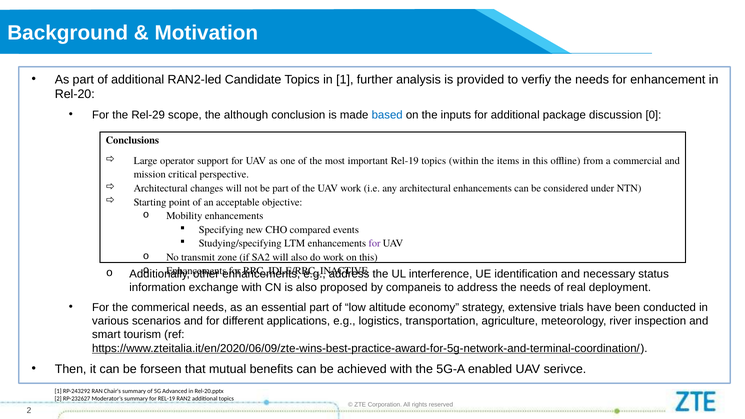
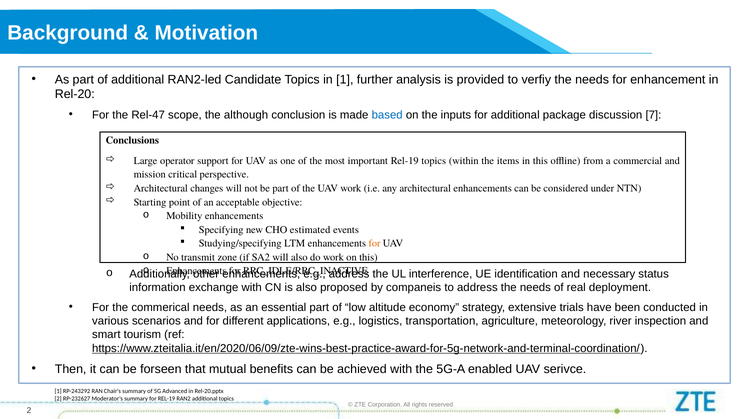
Rel-29: Rel-29 -> Rel-47 (148, 115)
0: 0 -> 7 (653, 115)
compared: compared -> estimated (310, 230)
for colour: purple -> orange (375, 244)
